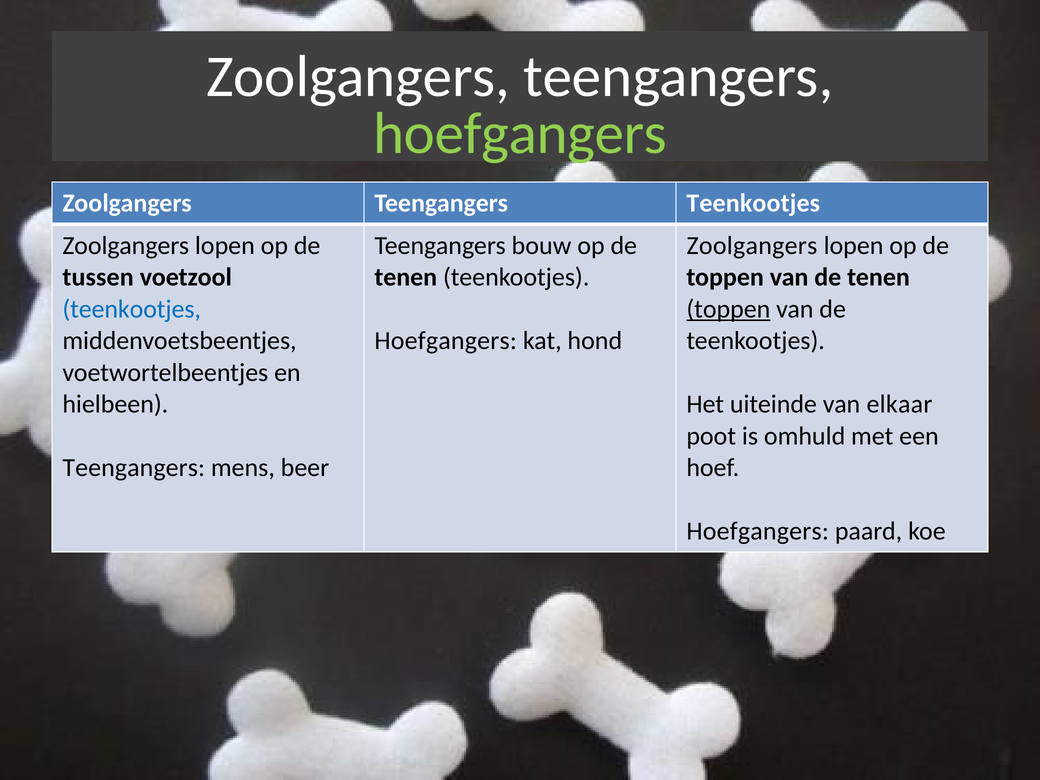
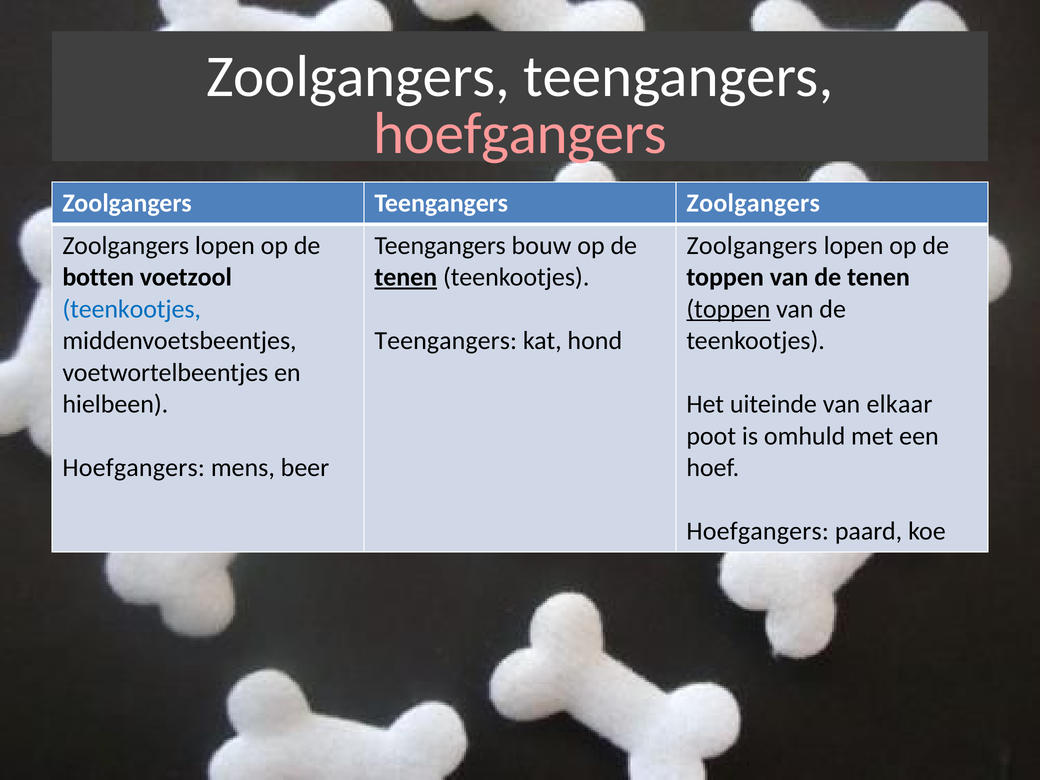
hoefgangers colour: light green -> pink (520, 134)
Teengangers Teenkootjes: Teenkootjes -> Zoolgangers (753, 203)
tussen: tussen -> botten (98, 277)
tenen underline: none -> present (406, 277)
Hoefgangers: Hoefgangers -> Teengangers (446, 341)
Teengangers: Teengangers -> Hoefgangers (134, 468)
